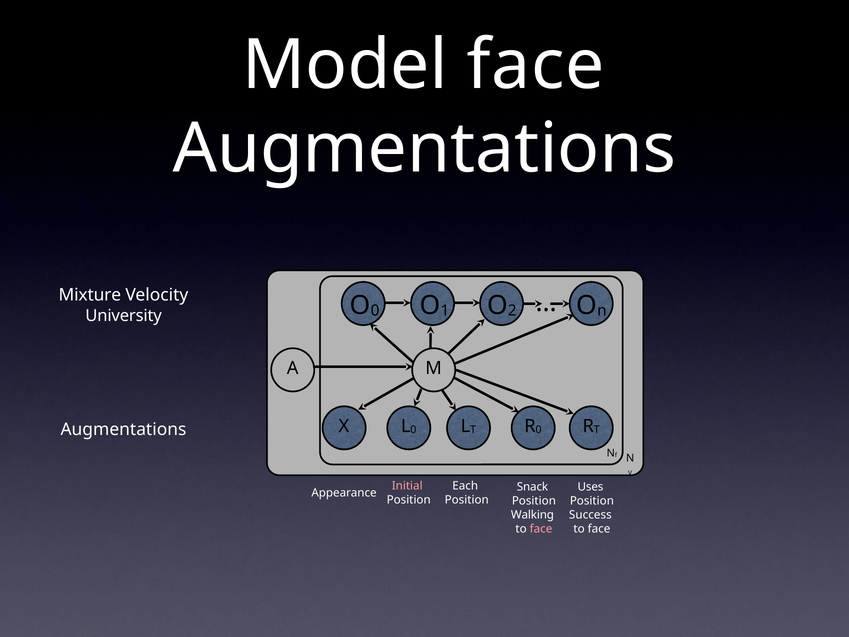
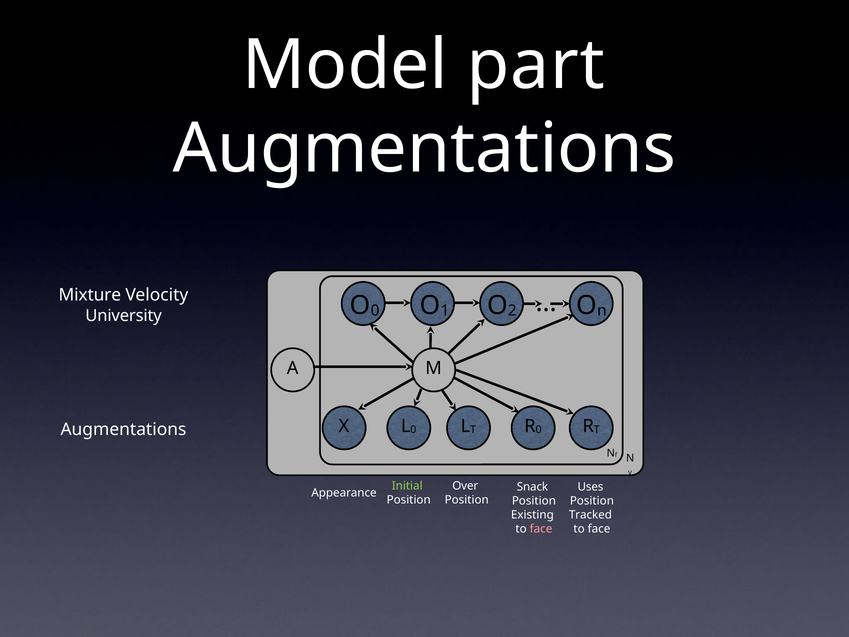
Model face: face -> part (536, 65)
Initial colour: pink -> light green (407, 486)
Each: Each -> Over (465, 486)
Walking: Walking -> Existing (532, 515)
Success: Success -> Tracked (590, 515)
